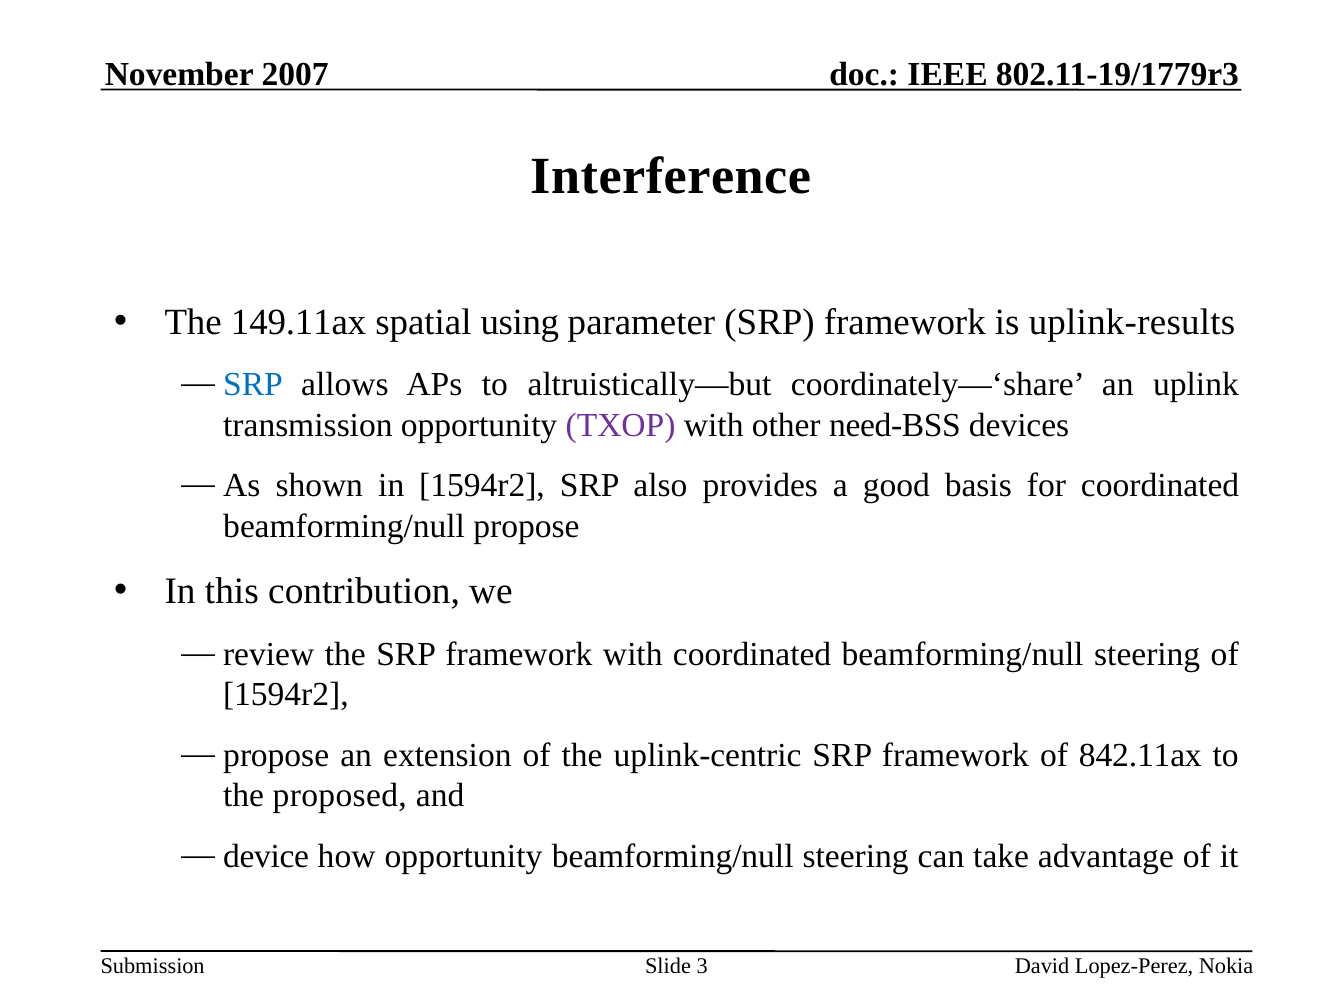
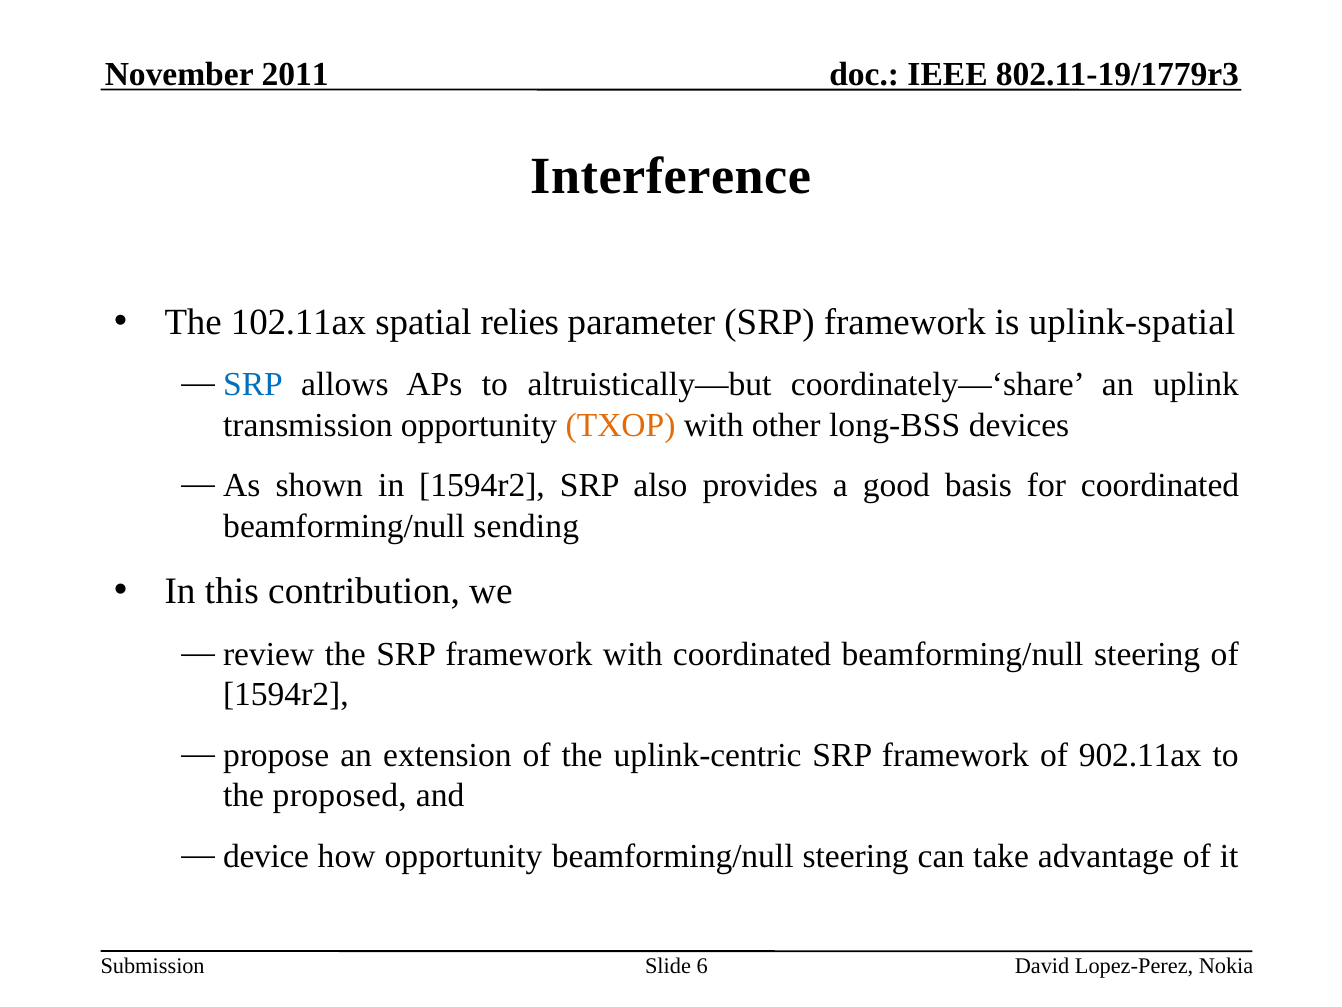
2007: 2007 -> 2011 (295, 75)
149.11ax: 149.11ax -> 102.11ax (299, 322)
using: using -> relies (520, 322)
uplink-results: uplink-results -> uplink-spatial (1132, 322)
TXOP colour: purple -> orange (621, 425)
need-BSS: need-BSS -> long-BSS (895, 425)
beamforming/null propose: propose -> sending (526, 526)
842.11ax: 842.11ax -> 902.11ax (1140, 755)
3: 3 -> 6 (702, 965)
